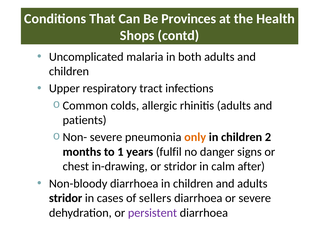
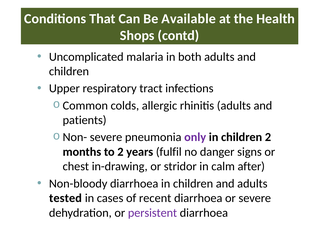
Provinces: Provinces -> Available (189, 19)
only colour: orange -> purple (195, 138)
to 1: 1 -> 2 (120, 152)
stridor: stridor -> tested (65, 199)
sellers: sellers -> recent (155, 199)
